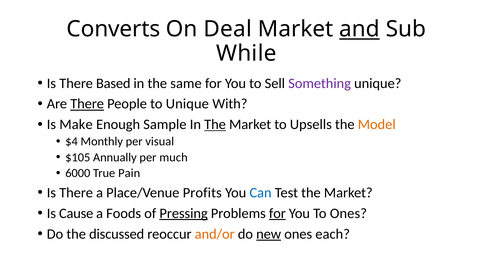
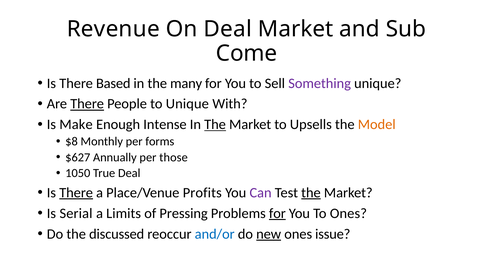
Converts: Converts -> Revenue (113, 29)
and underline: present -> none (360, 29)
While: While -> Come (247, 54)
same: same -> many (186, 83)
Sample: Sample -> Intense (165, 125)
$4: $4 -> $8 (72, 142)
visual: visual -> forms (160, 142)
$105: $105 -> $627 (78, 158)
much: much -> those (174, 158)
6000: 6000 -> 1050 (78, 173)
True Pain: Pain -> Deal (129, 173)
There underline: none -> present (76, 193)
Can colour: blue -> purple (261, 193)
the underline: none -> present (311, 193)
Cause: Cause -> Serial (76, 214)
Foods: Foods -> Limits (124, 214)
Pressing underline: present -> none (184, 214)
and/or colour: orange -> blue (215, 234)
each: each -> issue (333, 234)
